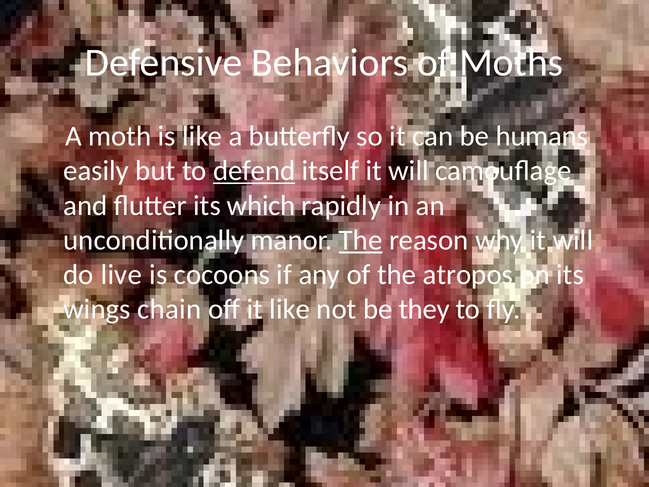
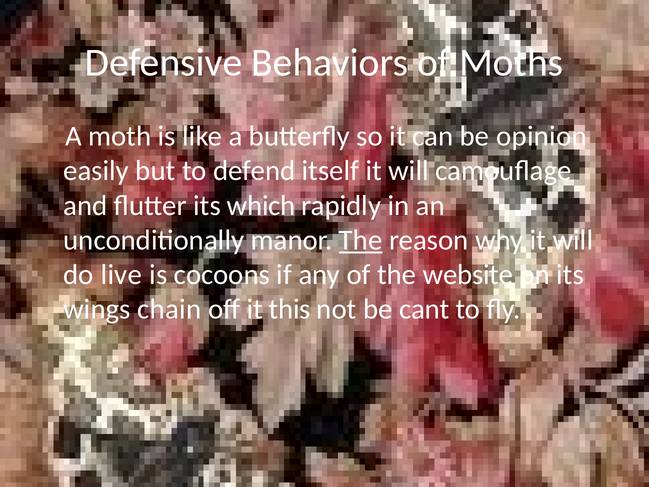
humans: humans -> opinion (541, 136)
defend underline: present -> none (254, 171)
atropos: atropos -> website (468, 275)
it like: like -> this (290, 309)
they: they -> cant (424, 309)
